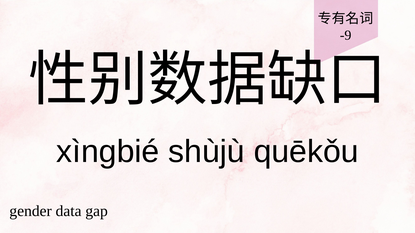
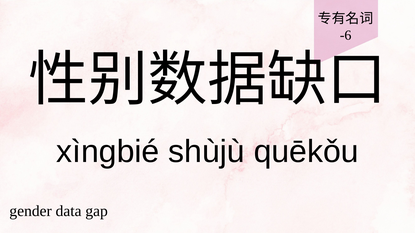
-9: -9 -> -6 (346, 35)
